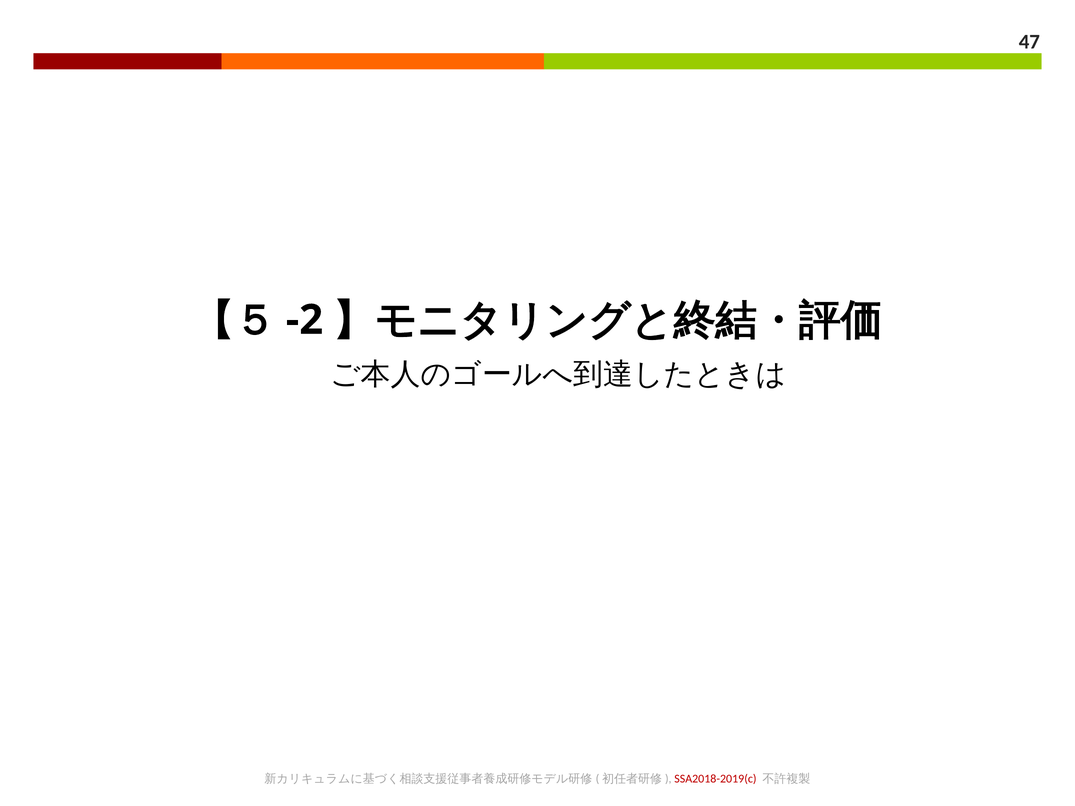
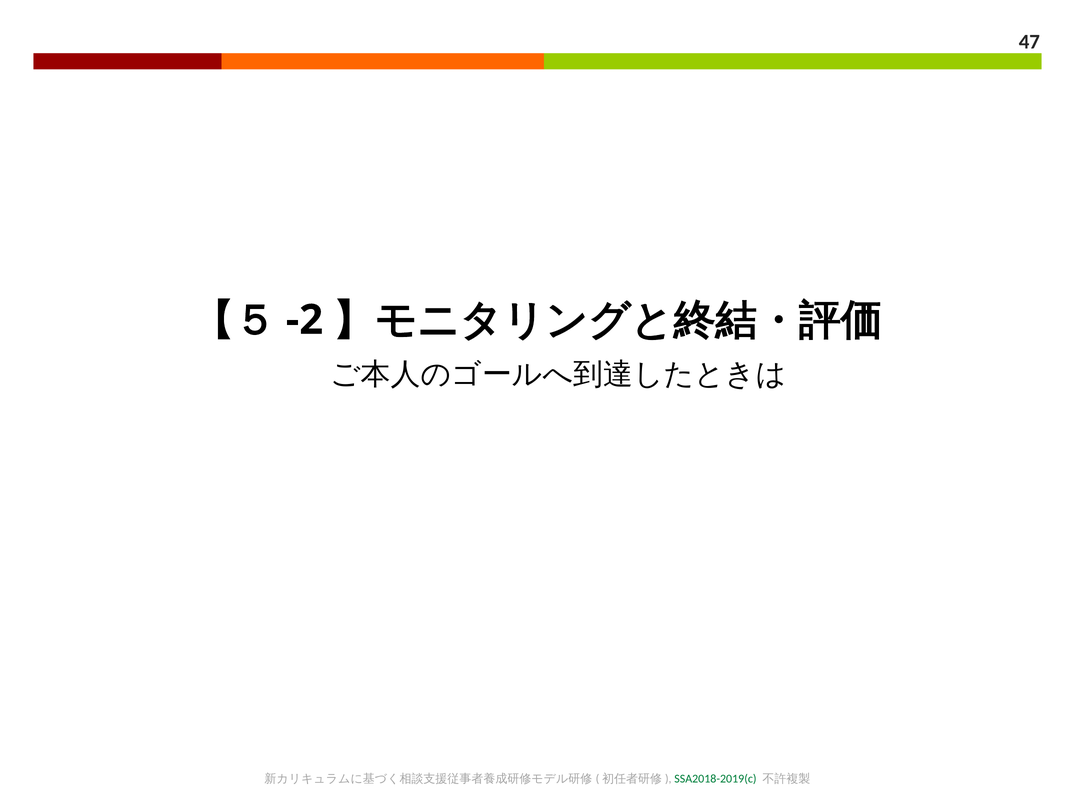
SSA2018-2019(c colour: red -> green (715, 779)
